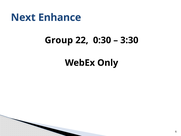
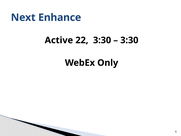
Group: Group -> Active (59, 40)
22 0:30: 0:30 -> 3:30 (102, 40)
